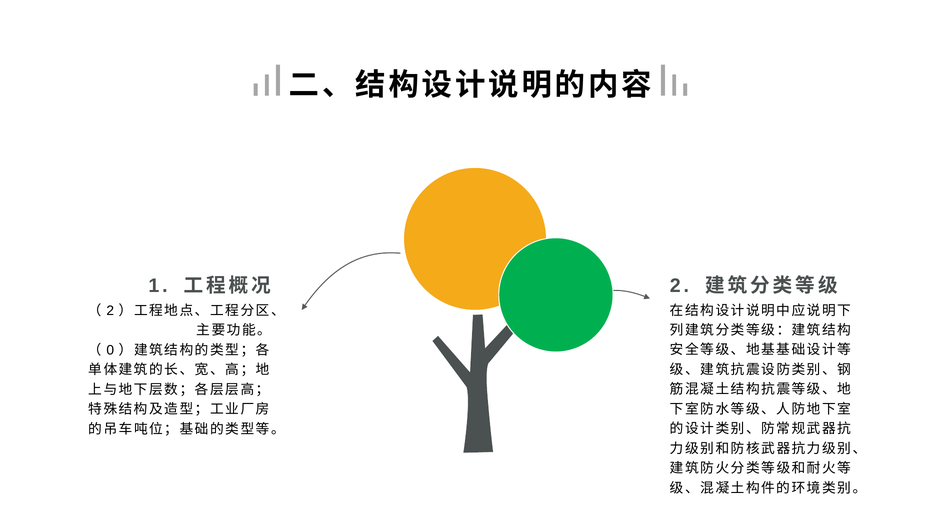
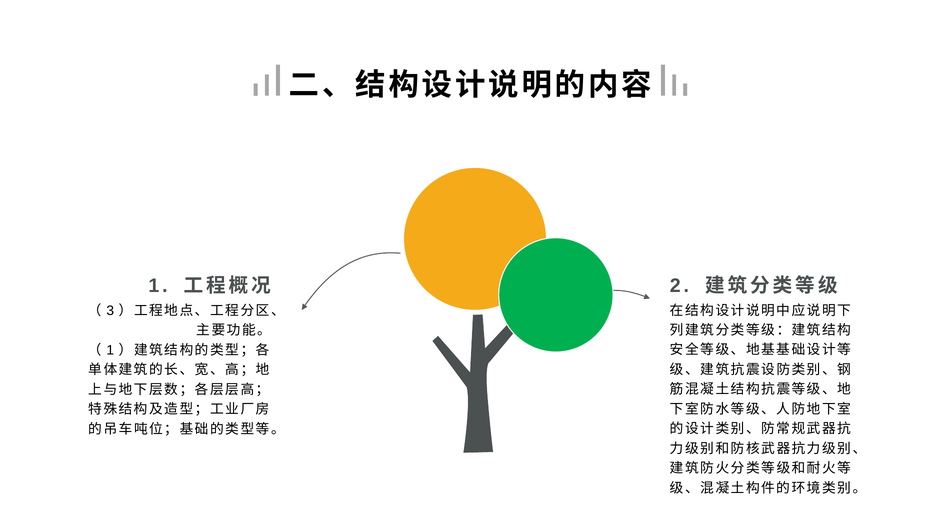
2: 2 -> 3 (110, 311)
0: 0 -> 1 (110, 350)
